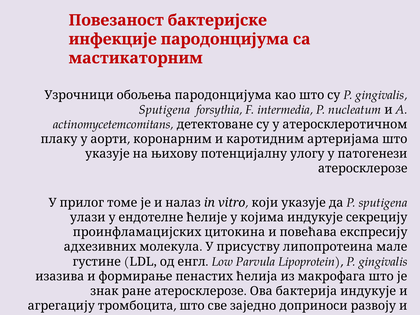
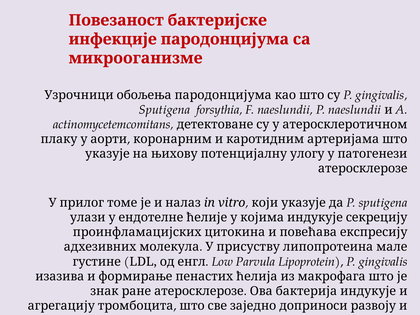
мастикаторним: мастикаторним -> микрооганизме (136, 58)
F intermedia: intermedia -> naeslundii (285, 110)
P nucleatum: nucleatum -> naeslundii (355, 110)
